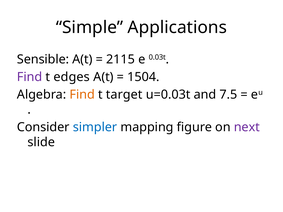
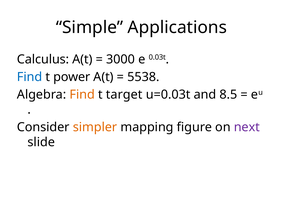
Sensible: Sensible -> Calculus (43, 59)
2115: 2115 -> 3000 (121, 59)
Find colour: purple -> blue (30, 77)
edges: edges -> power (72, 77)
1504: 1504 -> 5538 (143, 77)
7.5: 7.5 -> 8.5 (228, 95)
simpler colour: blue -> orange (95, 127)
